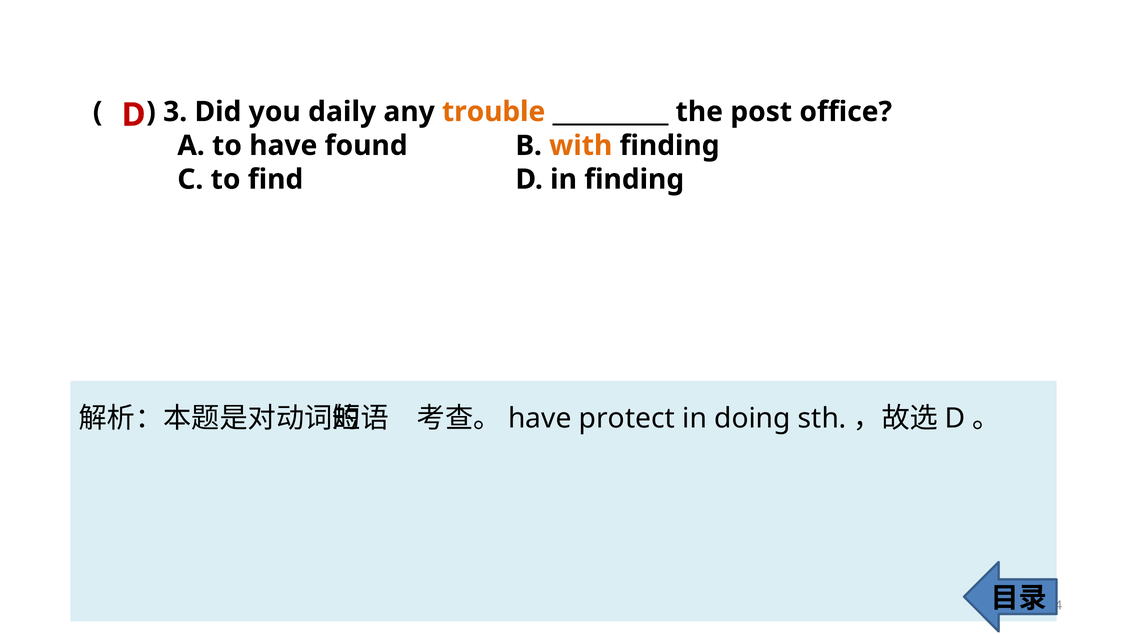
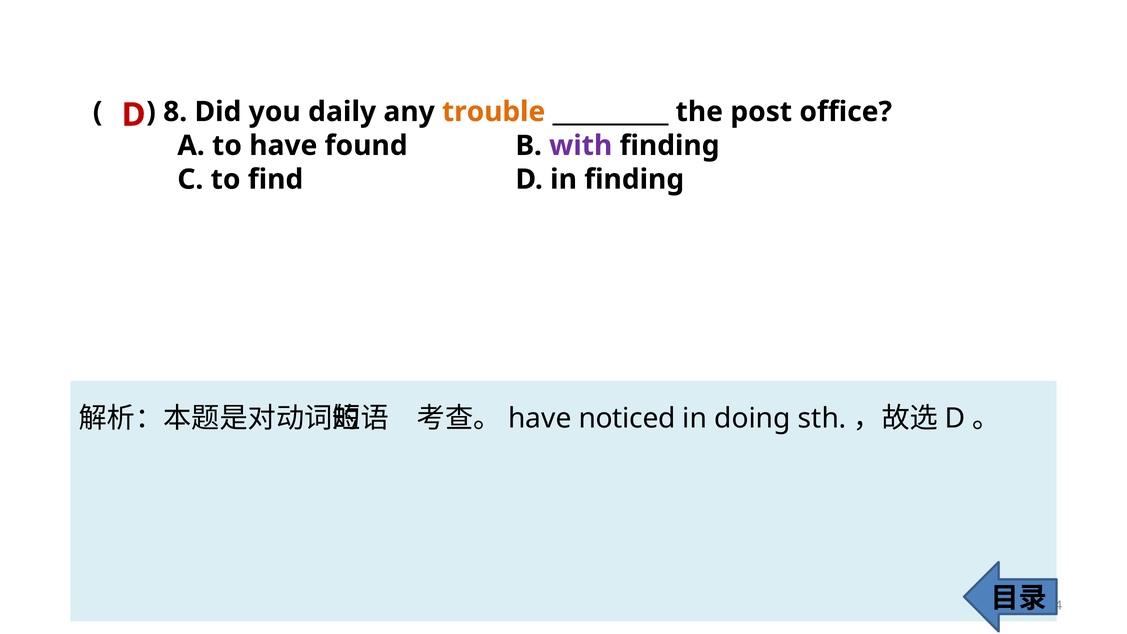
3: 3 -> 8 (175, 112)
with colour: orange -> purple (581, 146)
protect: protect -> noticed (627, 418)
